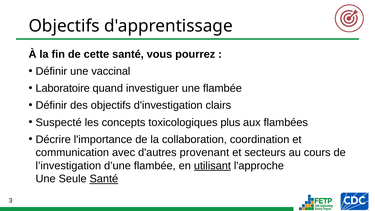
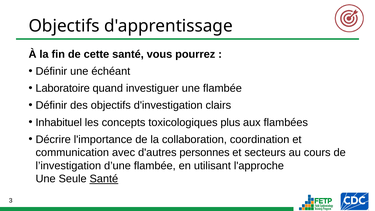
vaccinal: vaccinal -> échéant (111, 71)
Suspecté: Suspecté -> Inhabituel (59, 122)
provenant: provenant -> personnes (205, 153)
utilisant underline: present -> none (212, 166)
